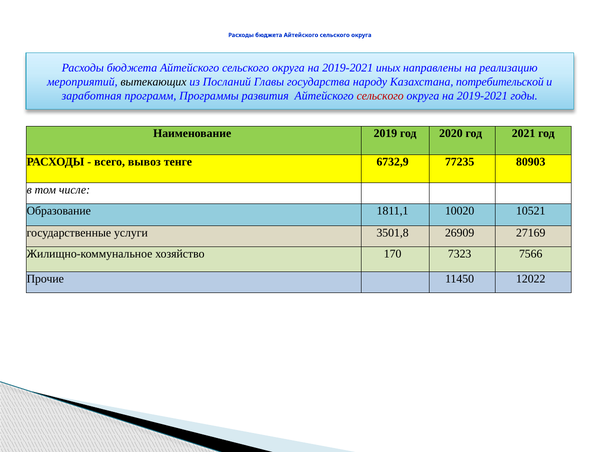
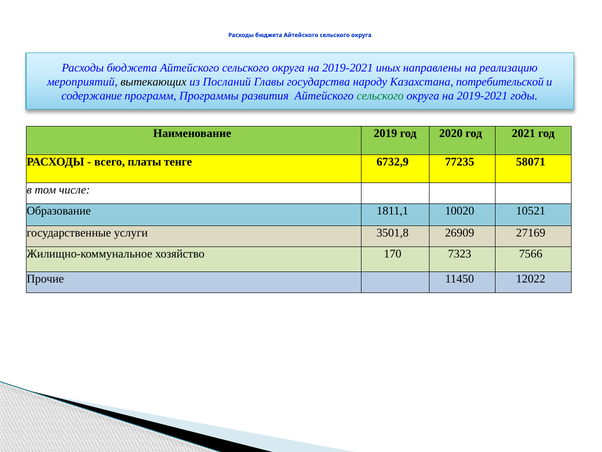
заработная: заработная -> содержание (92, 96)
сельского colour: red -> green (380, 96)
вывоз: вывоз -> платы (145, 162)
80903: 80903 -> 58071 (531, 162)
